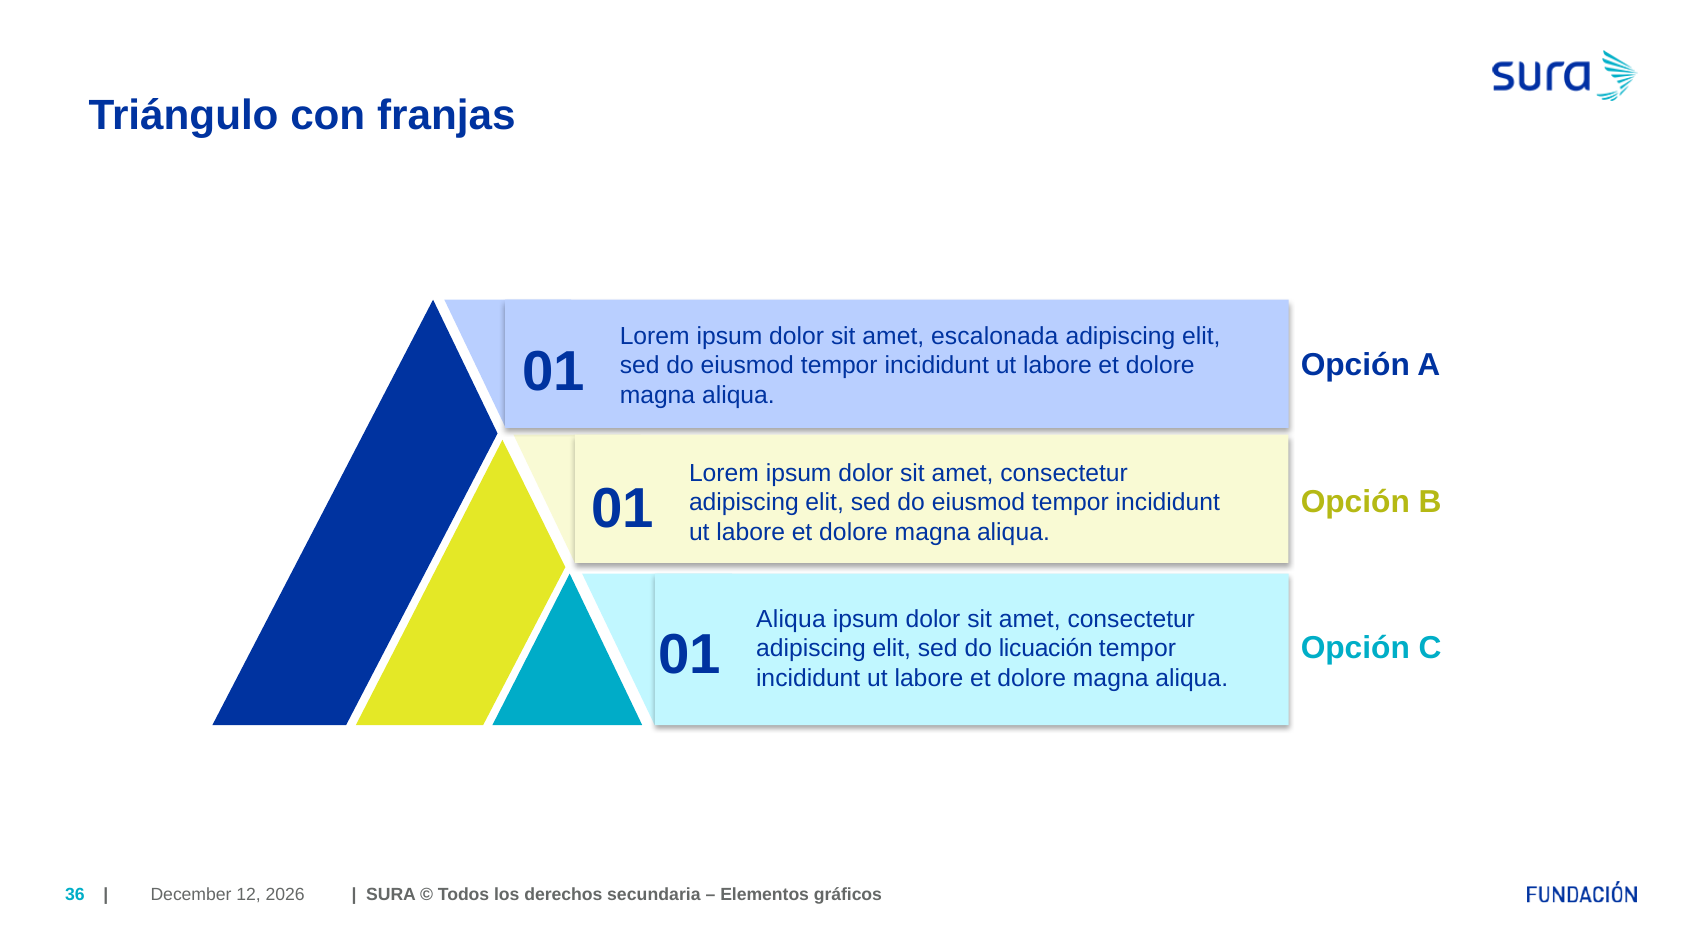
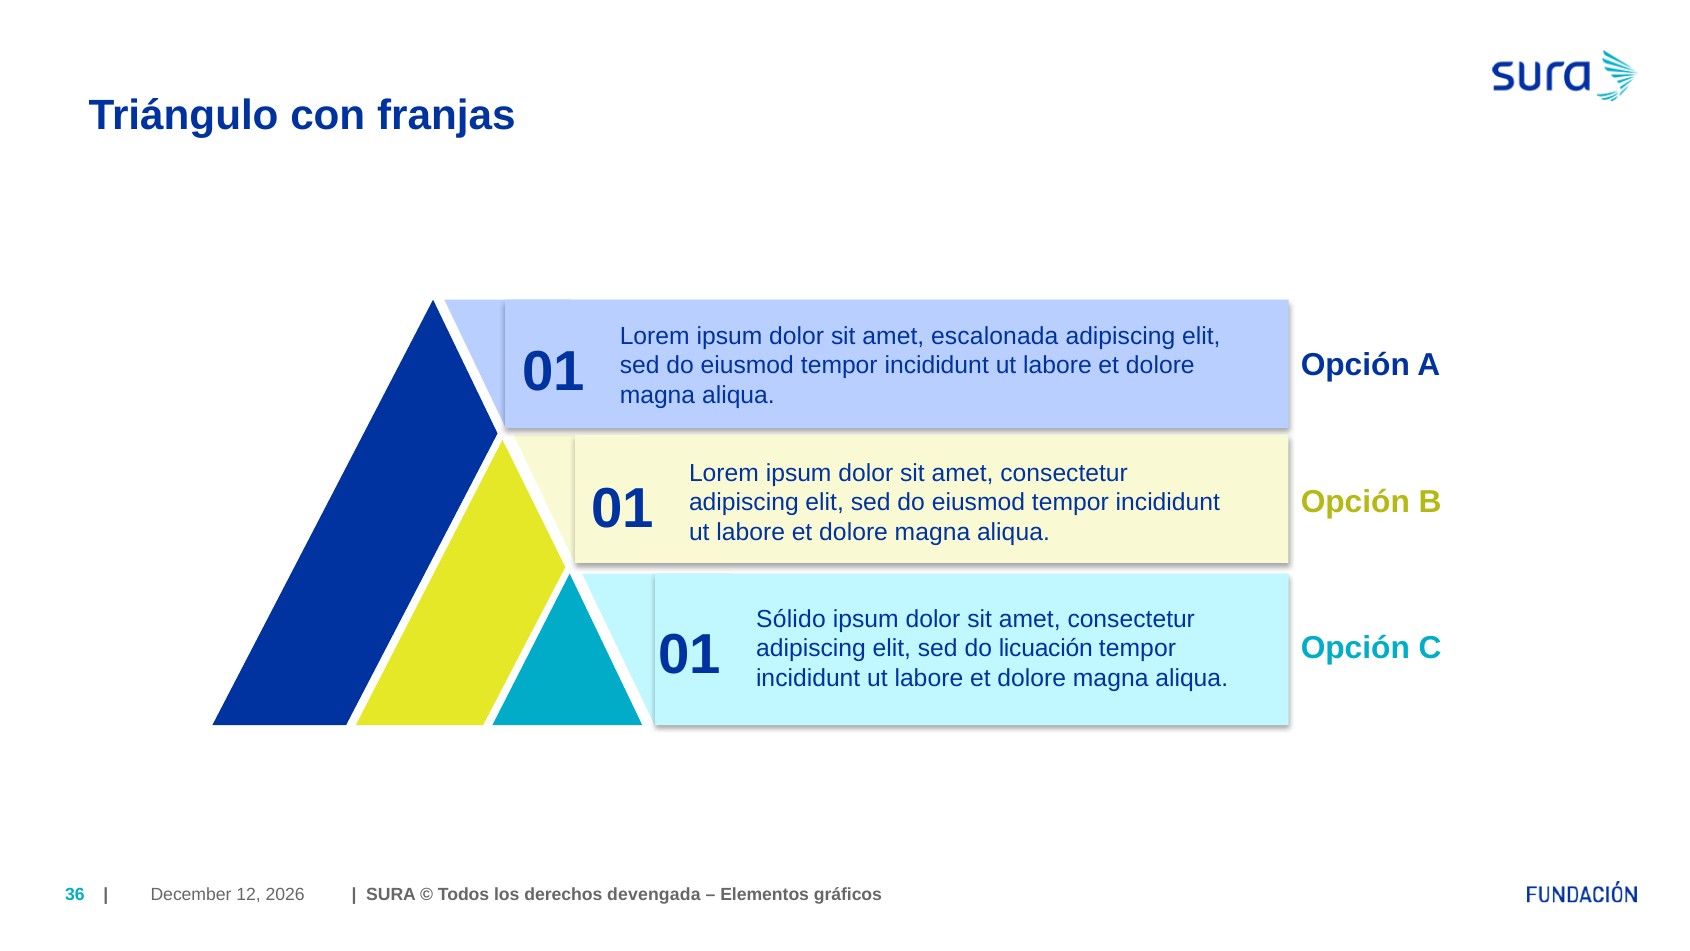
Aliqua: Aliqua -> Sólido (791, 619)
secundaria: secundaria -> devengada (654, 895)
